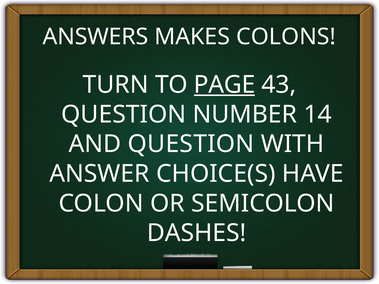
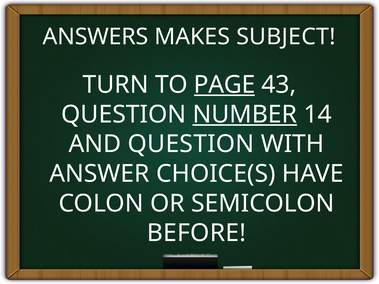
COLONS: COLONS -> SUBJECT (286, 37)
NUMBER underline: none -> present (245, 114)
DASHES: DASHES -> BEFORE (196, 233)
